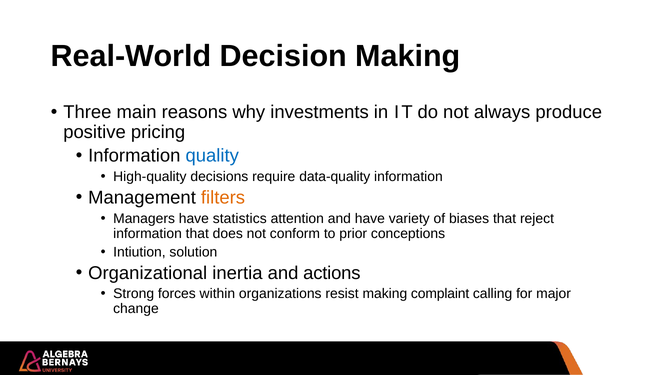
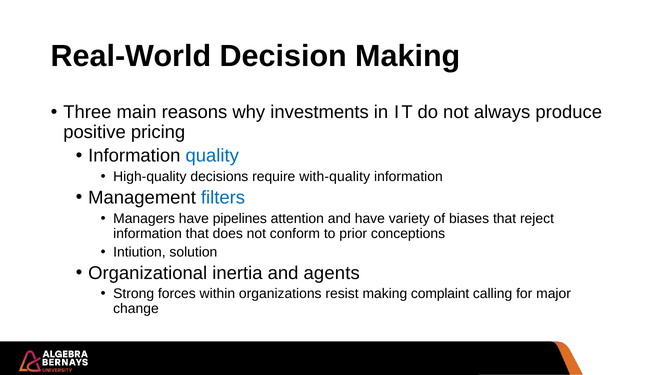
data-quality: data-quality -> with-quality (335, 176)
filters colour: orange -> blue (223, 197)
statistics: statistics -> pipelines (240, 218)
actions: actions -> agents (332, 273)
